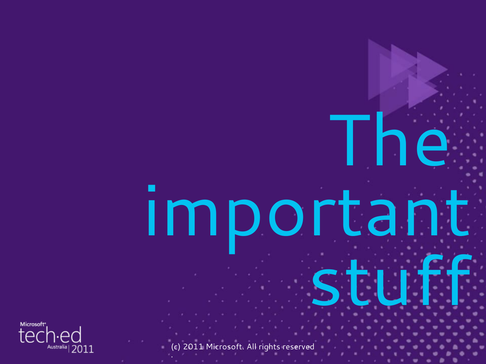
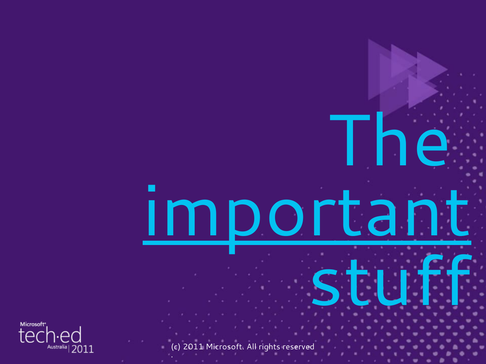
important underline: none -> present (307, 212)
